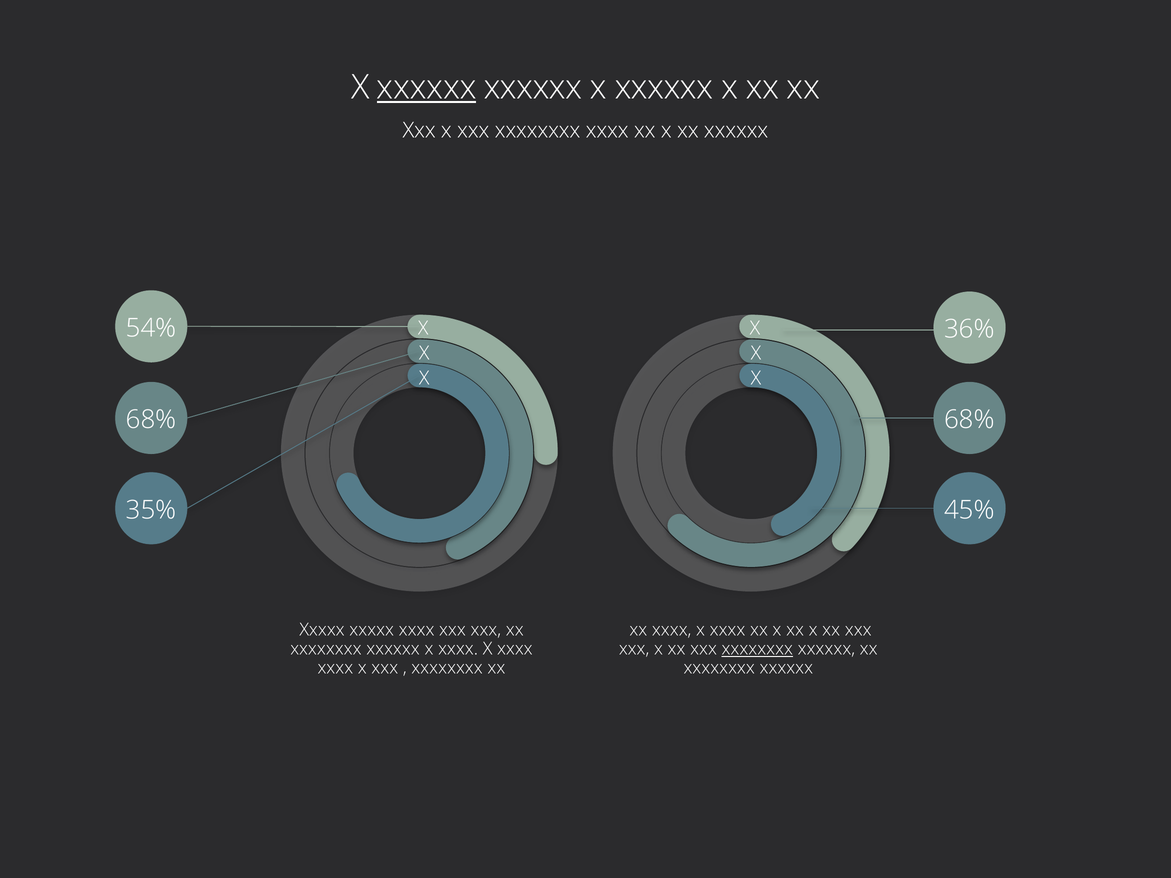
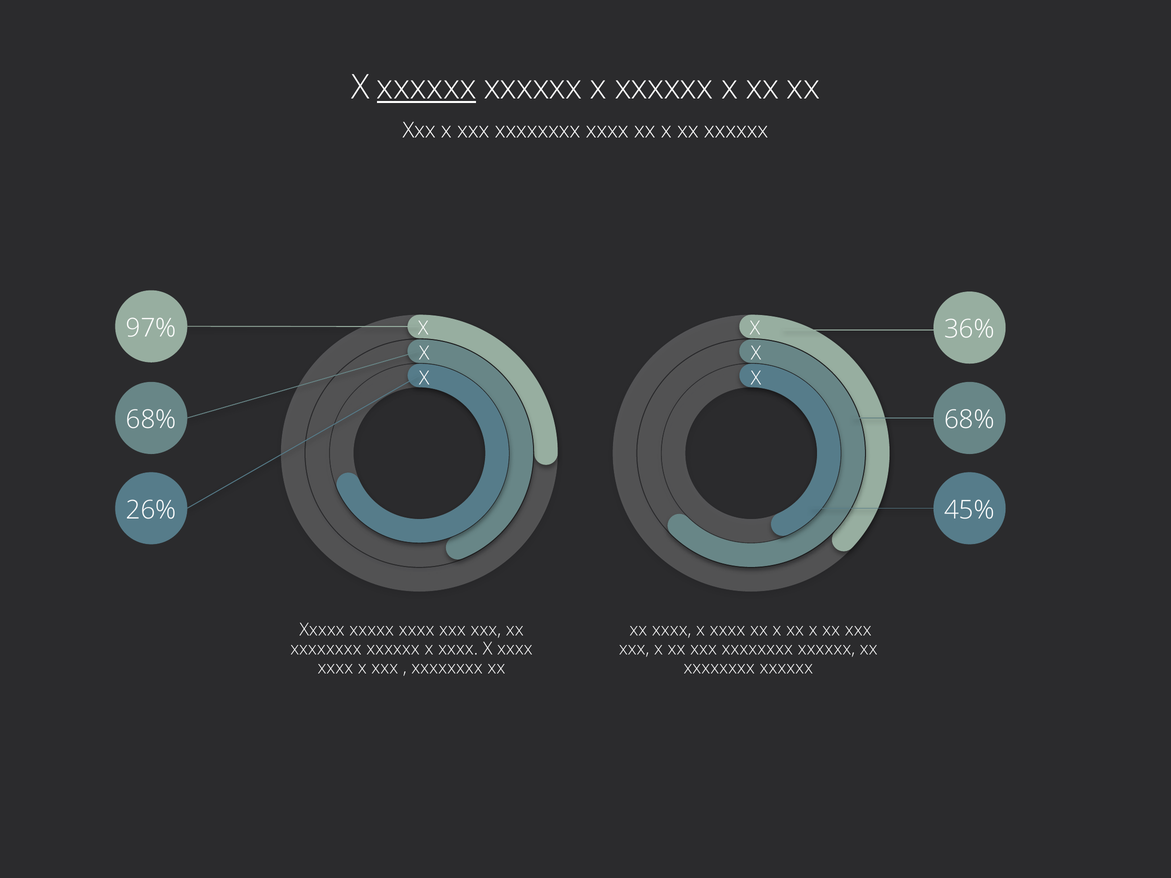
54%: 54% -> 97% (151, 328)
35%: 35% -> 26% (151, 510)
xxxxxxxx underline: present -> none (757, 649)
